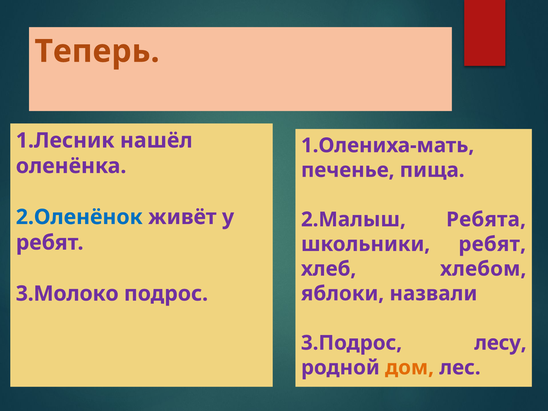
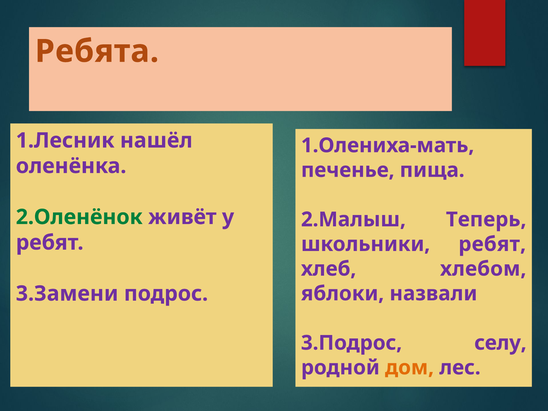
Теперь: Теперь -> Ребята (97, 51)
2.Оленёнок colour: blue -> green (79, 217)
Ребята: Ребята -> Теперь (486, 219)
3.Молоко: 3.Молоко -> 3.Замени (67, 294)
лесу: лесу -> селу (500, 343)
